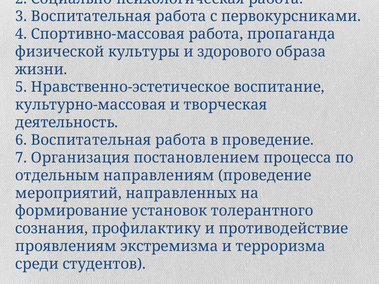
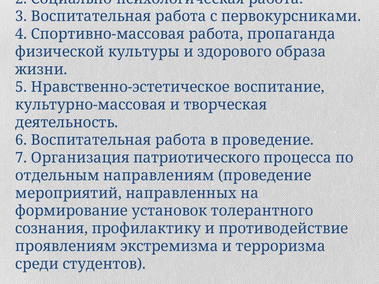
7 Организация постановлением: постановлением -> патриотического (197, 158)
